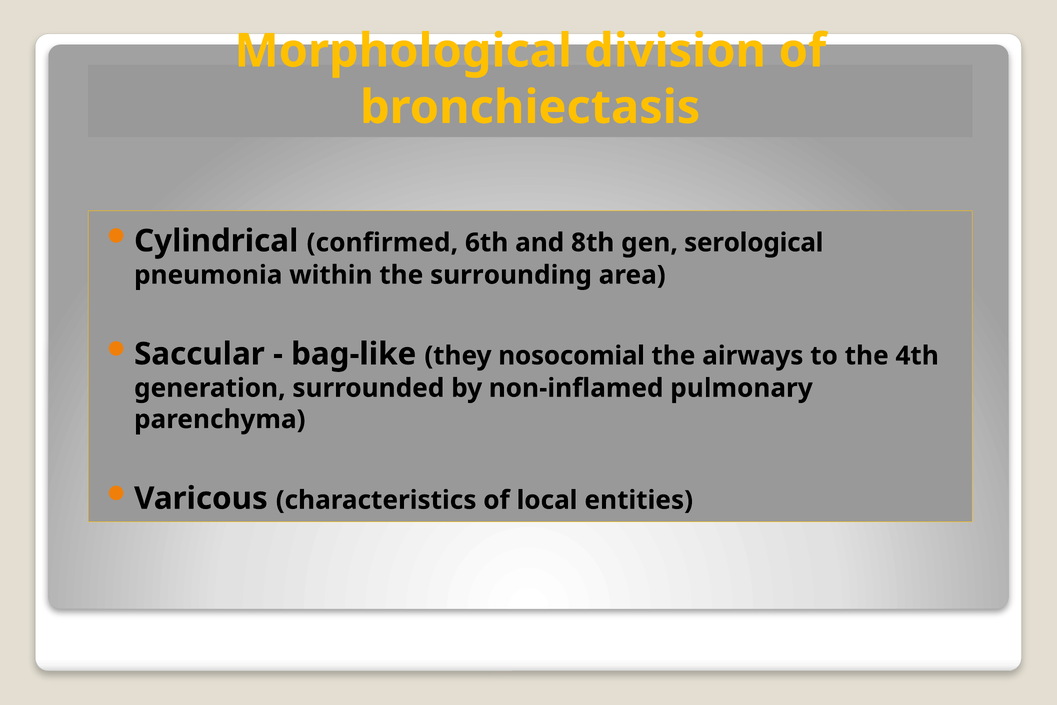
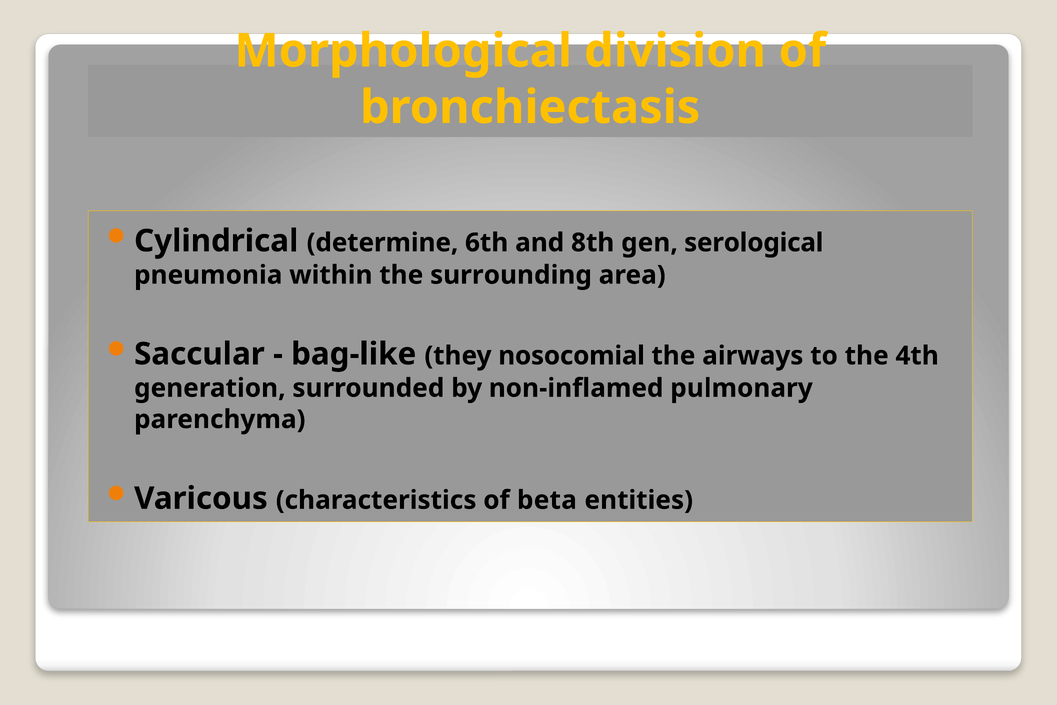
confirmed: confirmed -> determine (382, 243)
local: local -> beta (547, 500)
